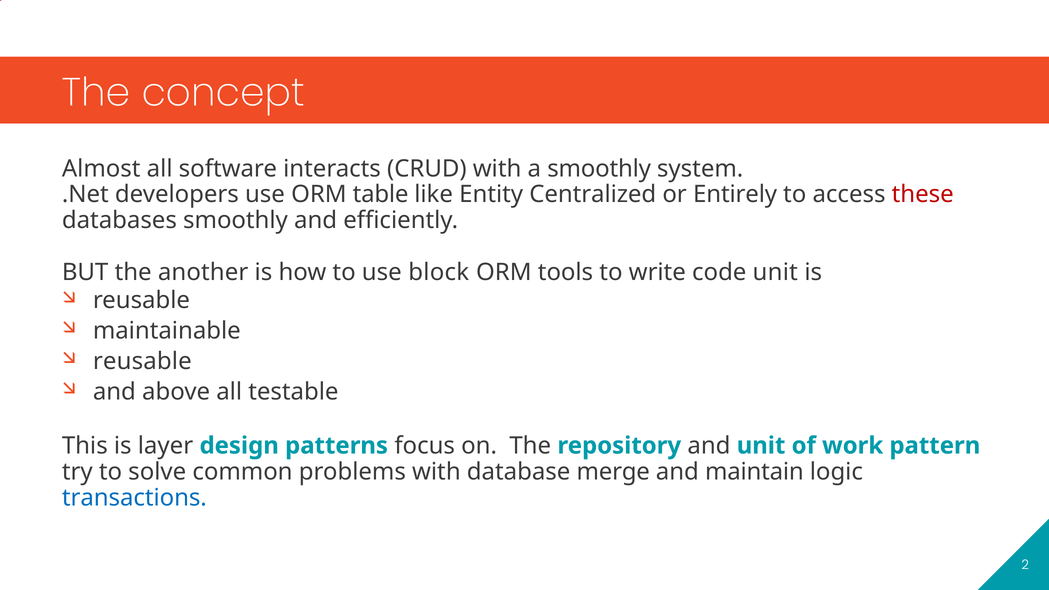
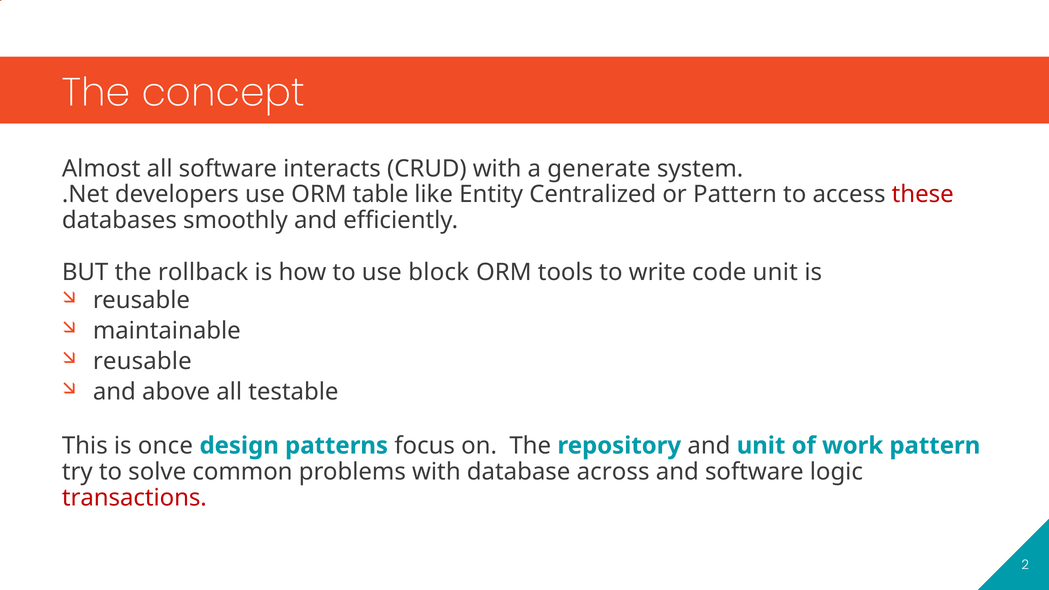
a smoothly: smoothly -> generate (599, 169)
or Entirely: Entirely -> Pattern (735, 195)
another: another -> rollback (203, 272)
layer: layer -> once (165, 446)
merge: merge -> across (613, 472)
and maintain: maintain -> software (754, 472)
transactions colour: blue -> red (134, 498)
